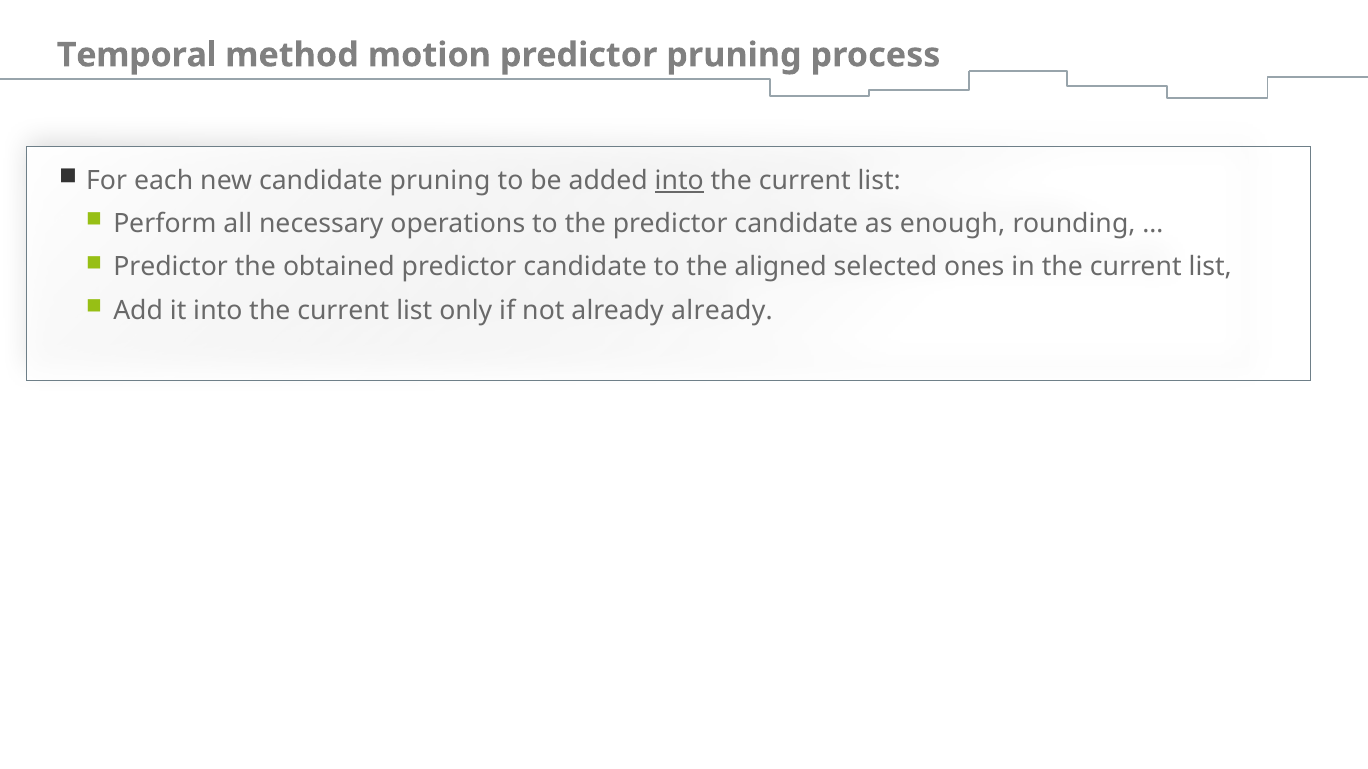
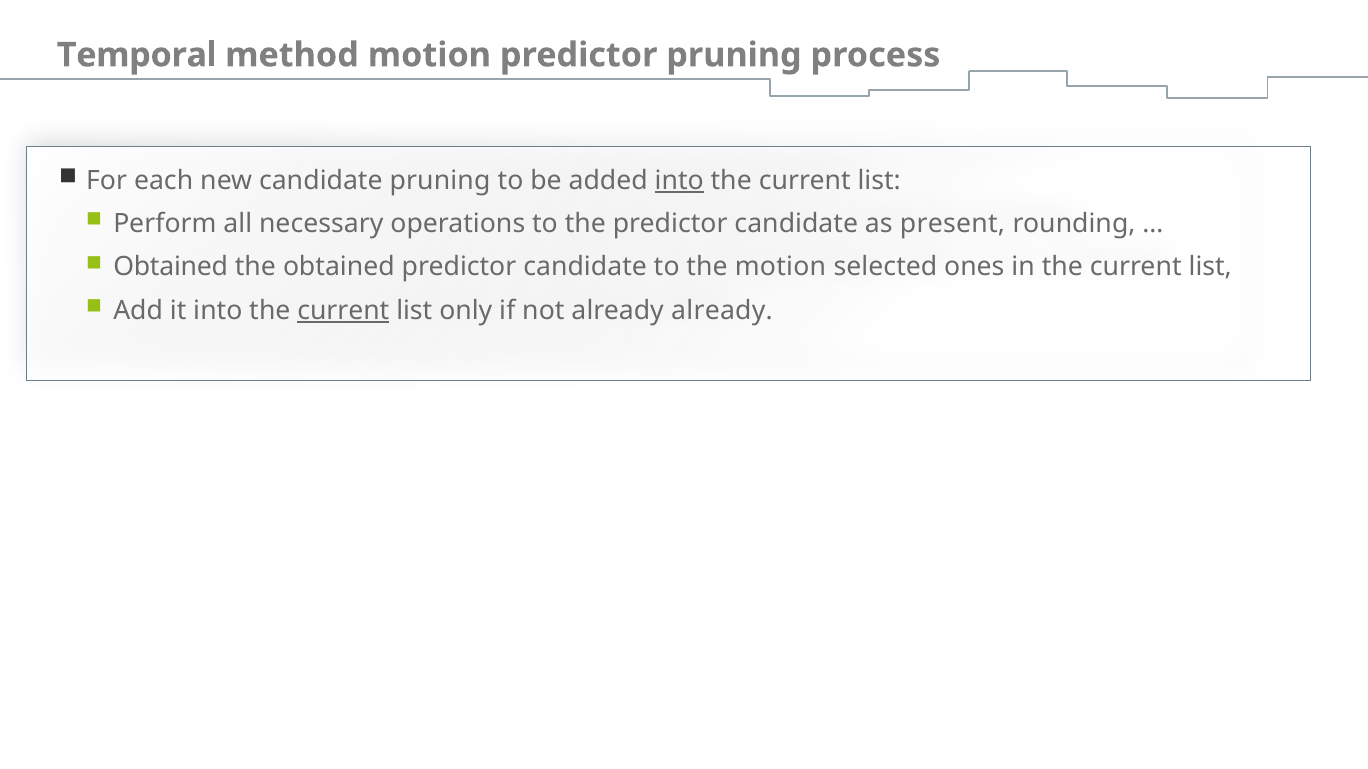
enough: enough -> present (953, 224)
Predictor: Predictor -> Obtained (171, 267)
the aligned: aligned -> motion (781, 267)
current underline: none -> present (343, 311)
